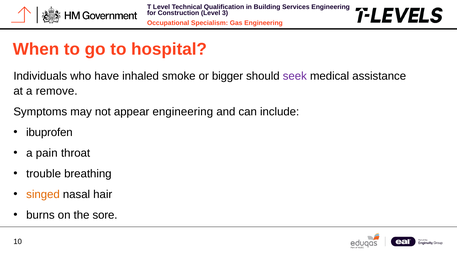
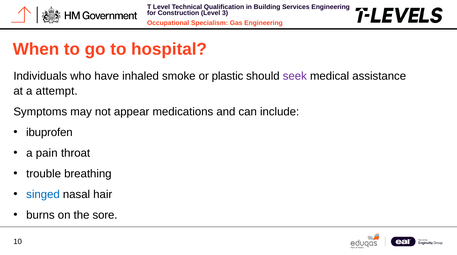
bigger: bigger -> plastic (228, 76)
remove: remove -> attempt (57, 91)
appear engineering: engineering -> medications (183, 112)
singed colour: orange -> blue (43, 195)
